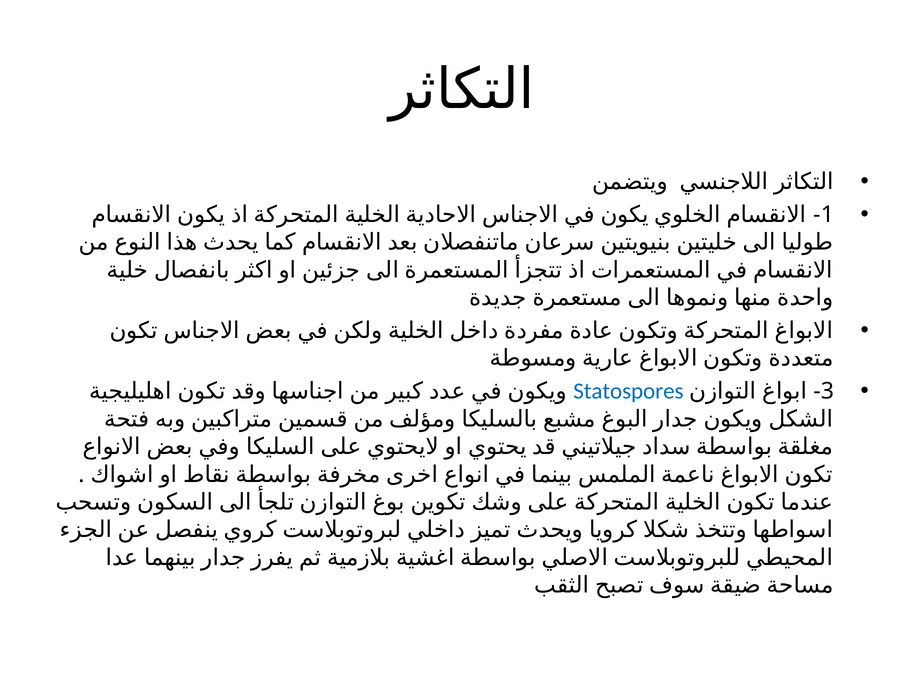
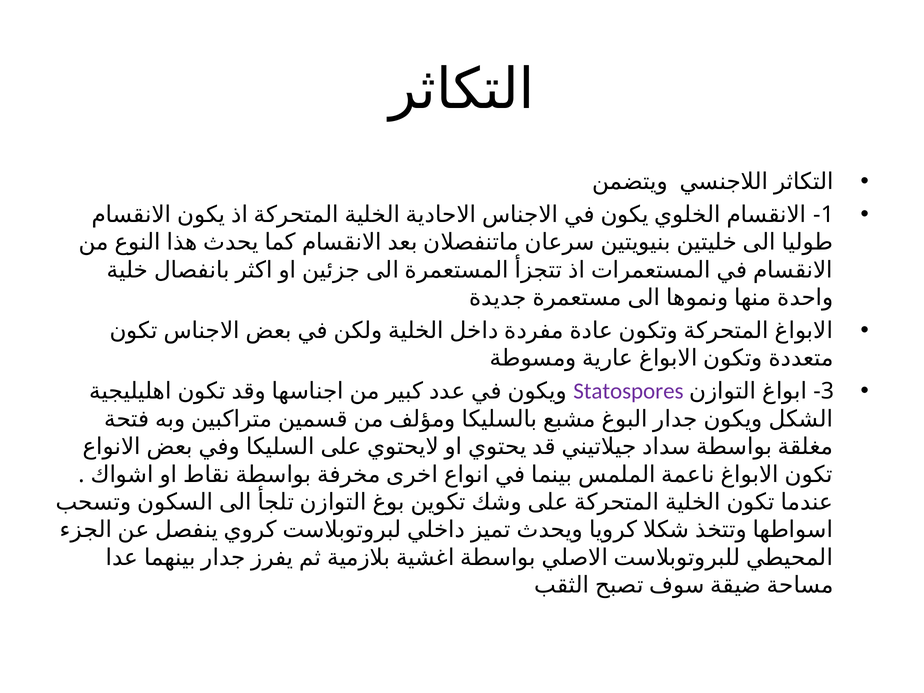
Statospores colour: blue -> purple (628, 391)
